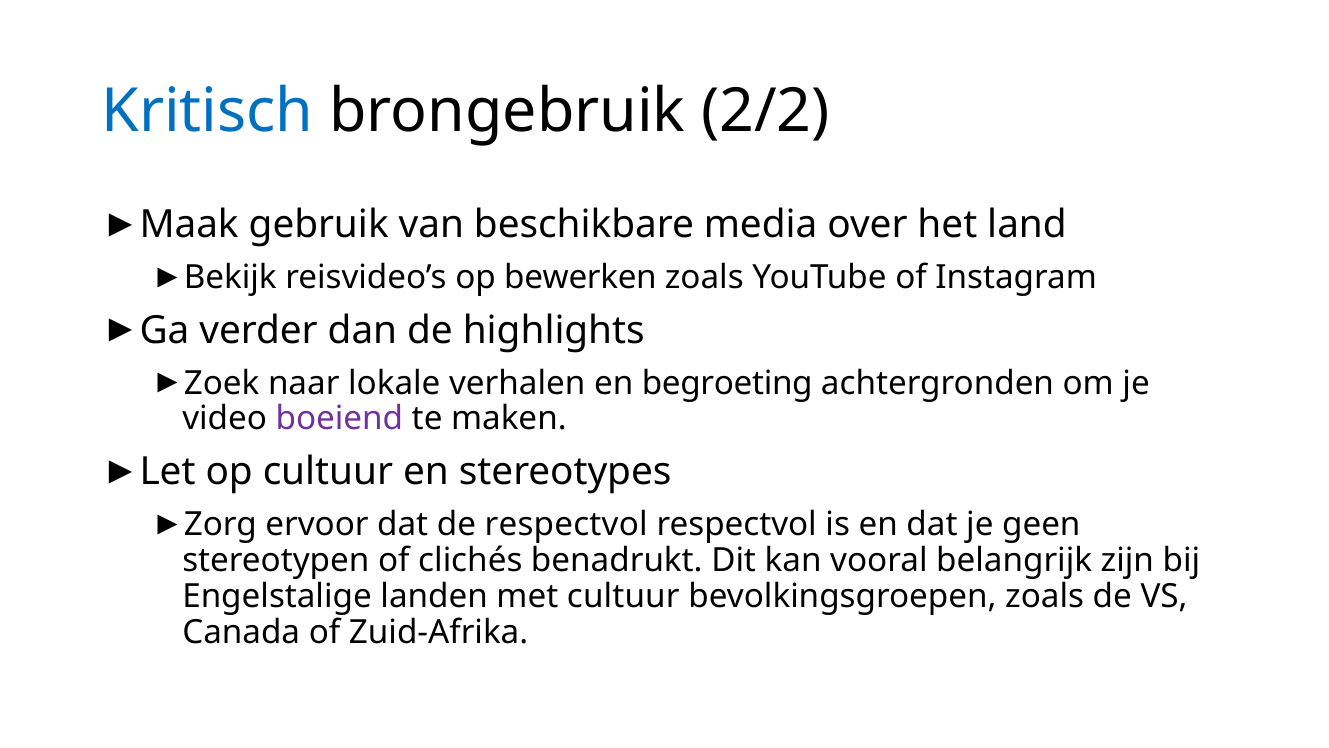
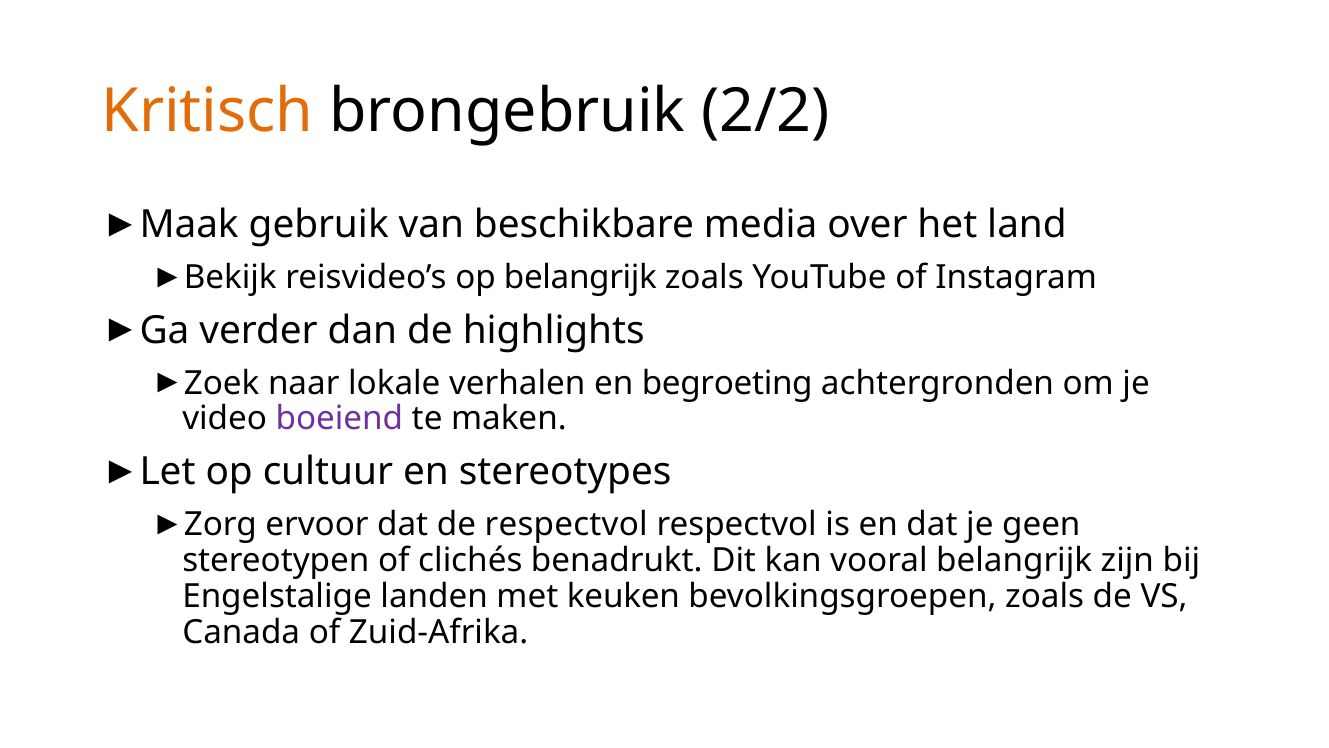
Kritisch colour: blue -> orange (207, 112)
op bewerken: bewerken -> belangrijk (580, 277)
met cultuur: cultuur -> keuken (623, 596)
